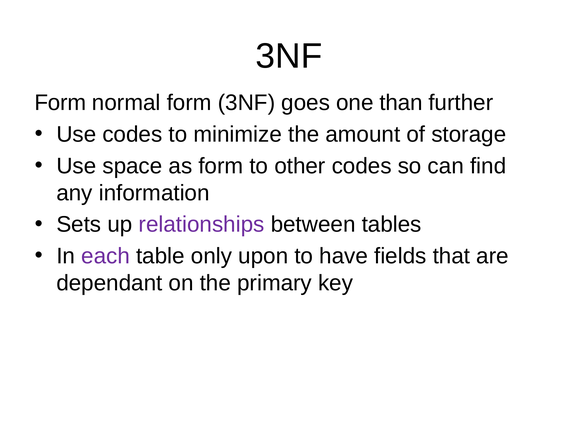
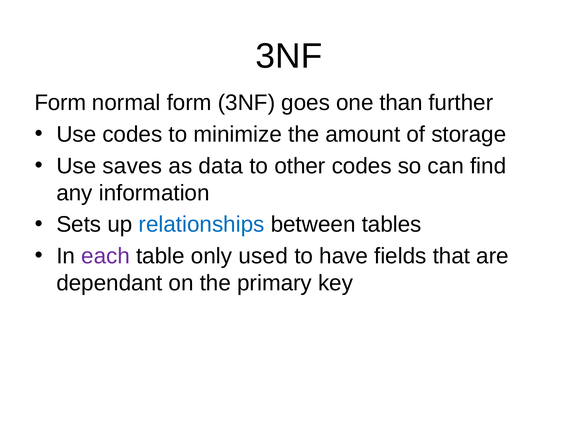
space: space -> saves (132, 166)
as form: form -> data (221, 166)
relationships colour: purple -> blue (202, 224)
upon: upon -> used (263, 256)
